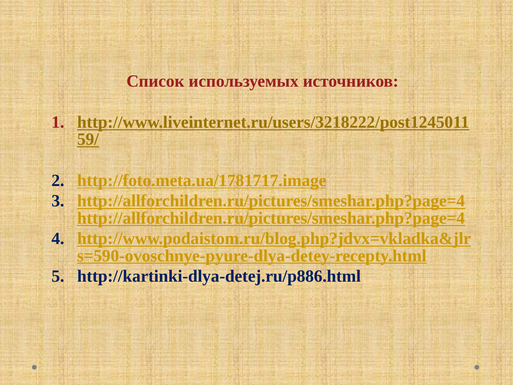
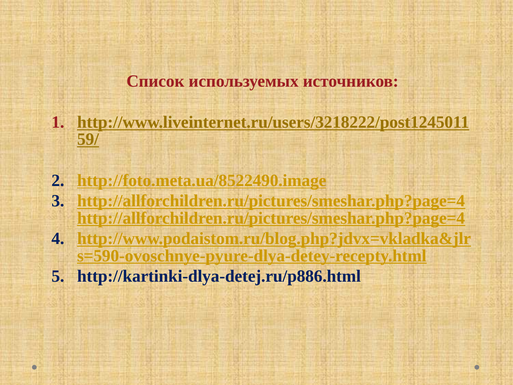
http://foto.meta.ua/1781717.image: http://foto.meta.ua/1781717.image -> http://foto.meta.ua/8522490.image (202, 180)
